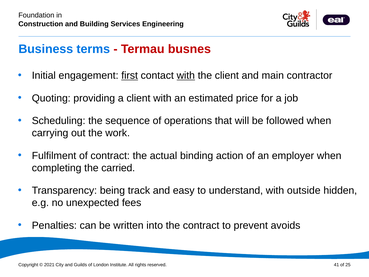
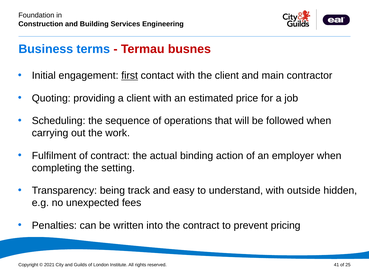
with underline: present -> none (186, 75)
carried: carried -> setting (118, 168)
avoids: avoids -> pricing (286, 225)
